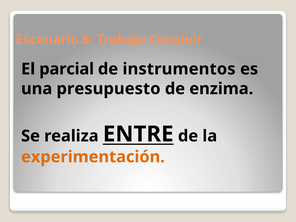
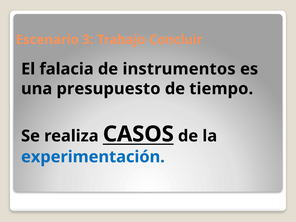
6: 6 -> 3 (88, 40)
parcial: parcial -> falacia (67, 69)
enzima: enzima -> tiempo (221, 89)
ENTRE: ENTRE -> CASOS (138, 134)
experimentación colour: orange -> blue (93, 157)
